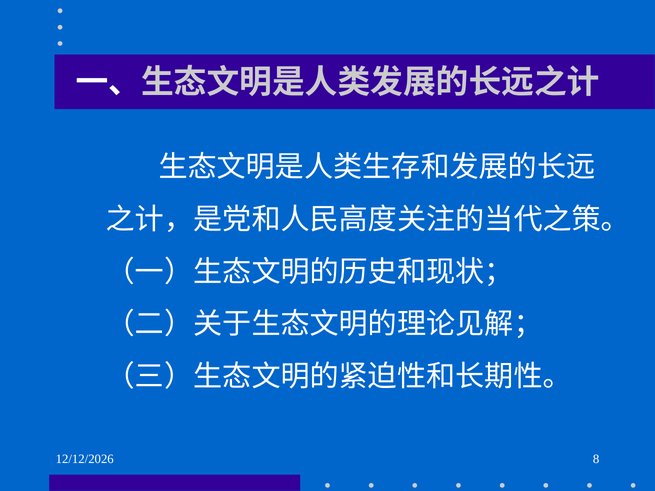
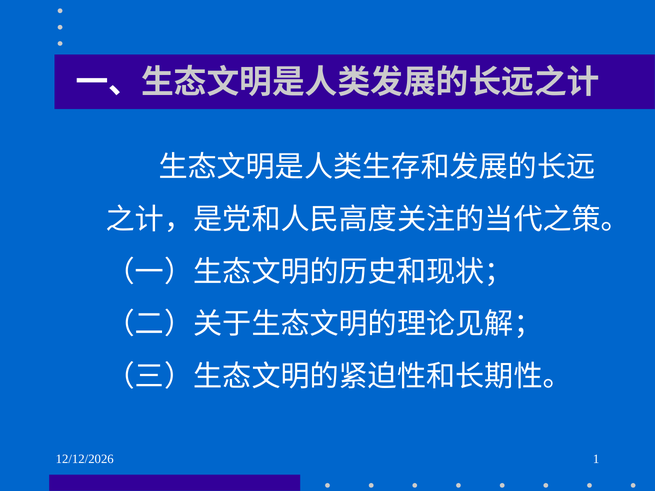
8: 8 -> 1 (596, 459)
